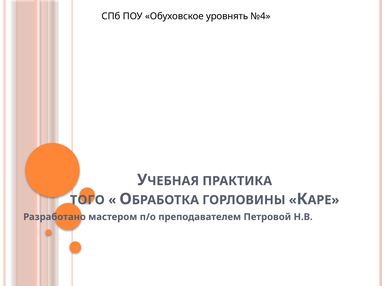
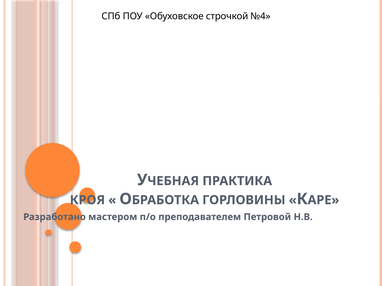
уровнять: уровнять -> строчкой (227, 16)
ТОГО: ТОГО -> КРОЯ (87, 200)
